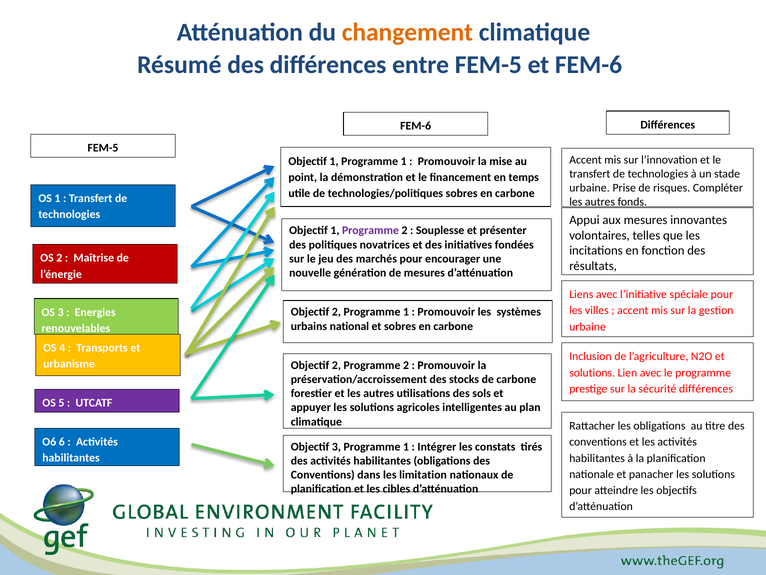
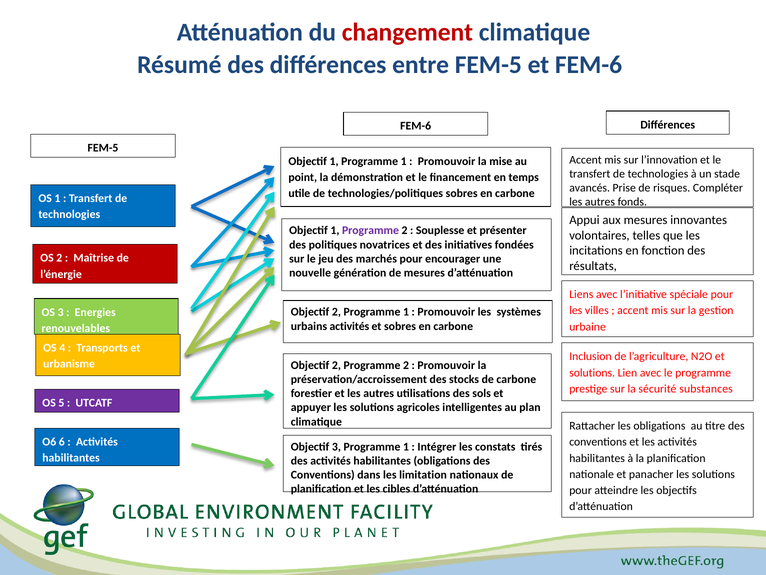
changement colour: orange -> red (407, 32)
urbaine: urbaine -> avancés (590, 188)
urbains national: national -> activités (349, 326)
sécurité différences: différences -> substances (706, 388)
